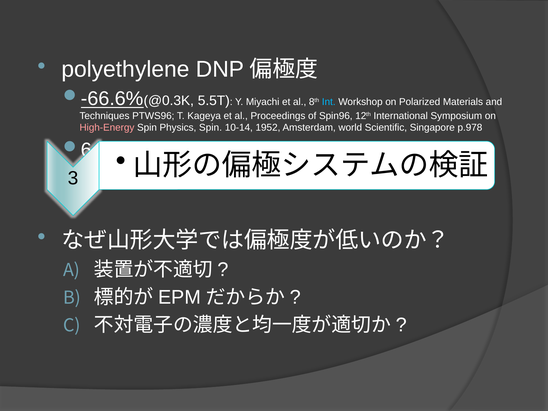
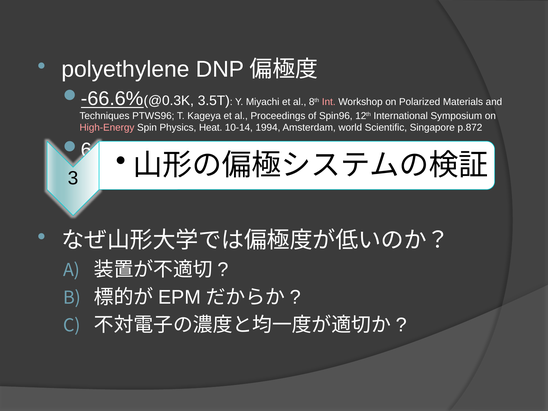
5.5T: 5.5T -> 3.5T (214, 101)
Int colour: light blue -> pink (329, 102)
Physics Spin: Spin -> Heat (211, 128)
1952: 1952 -> 1994 (268, 128)
p.978: p.978 -> p.872 (470, 128)
